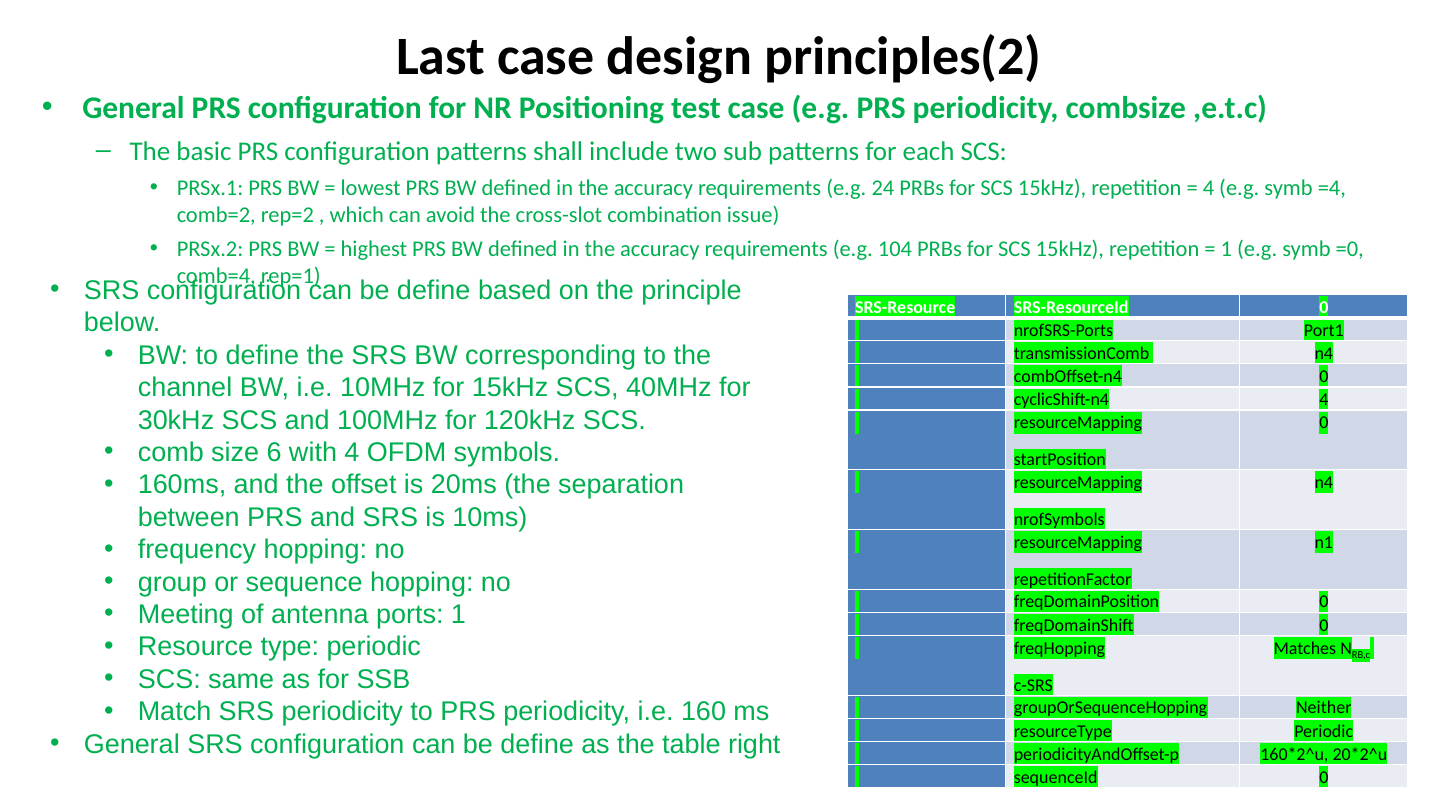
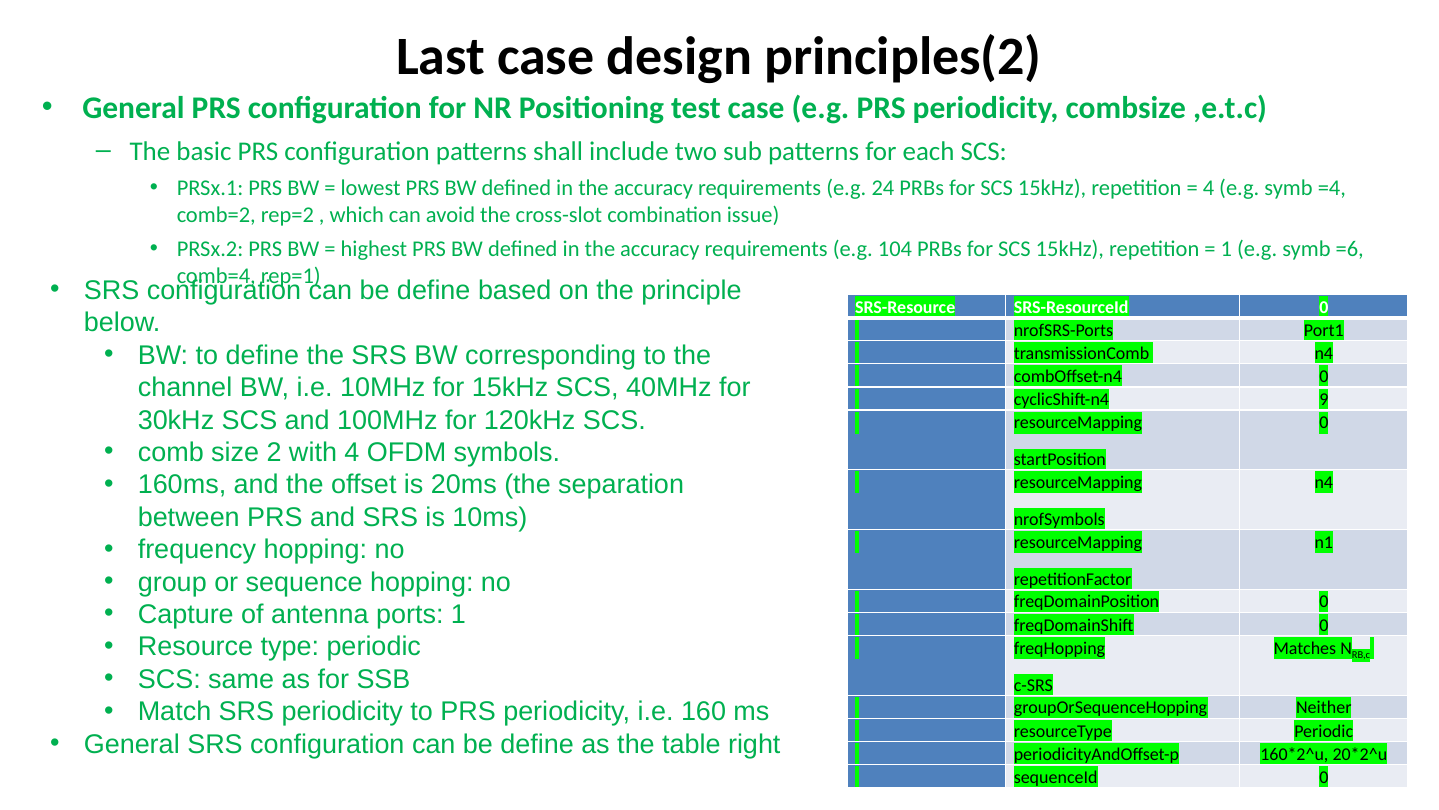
=0: =0 -> =6 (1350, 249)
cyclicShift-n4 4: 4 -> 9 (1324, 399)
6: 6 -> 2 (274, 452)
Meeting: Meeting -> Capture (186, 614)
